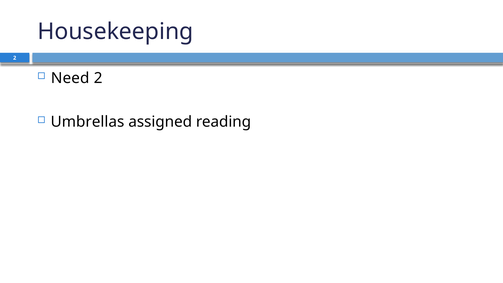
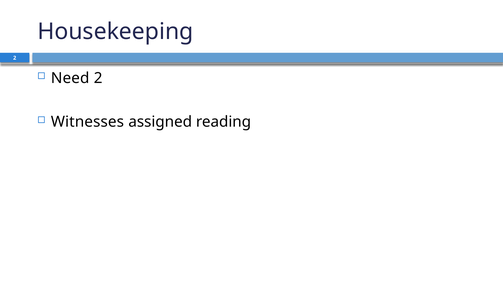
Umbrellas: Umbrellas -> Witnesses (87, 122)
